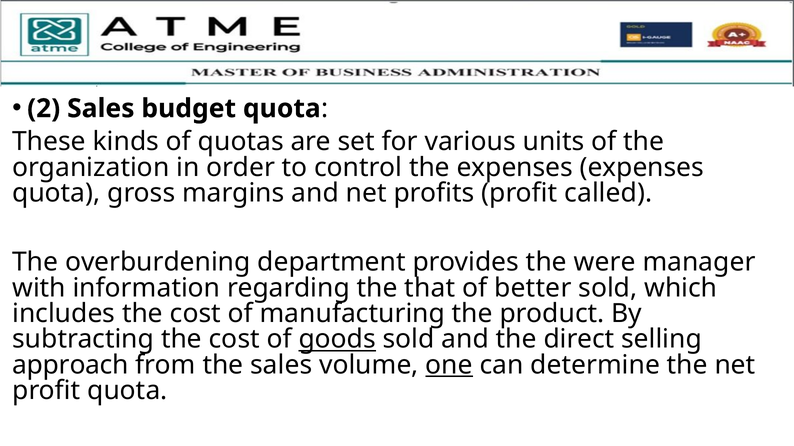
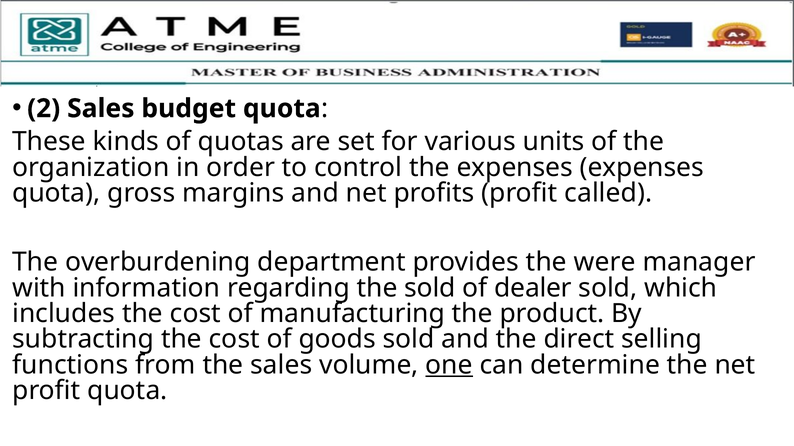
the that: that -> sold (430, 288)
better: better -> dealer (533, 288)
goods underline: present -> none (337, 340)
approach: approach -> functions (70, 365)
